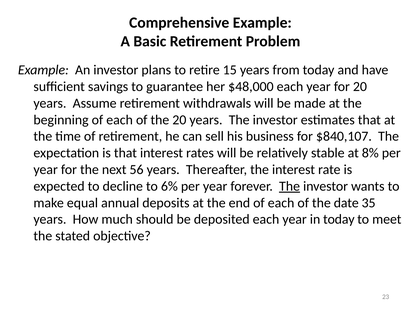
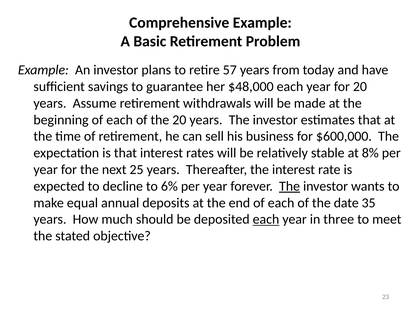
15: 15 -> 57 (230, 70)
$840,107: $840,107 -> $600,000 (344, 136)
56: 56 -> 25 (137, 169)
each underline: none -> present (266, 219)
in today: today -> three (339, 219)
